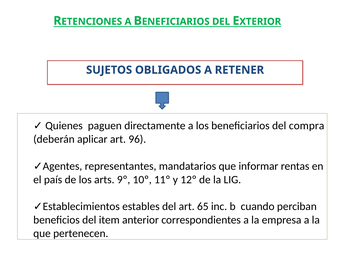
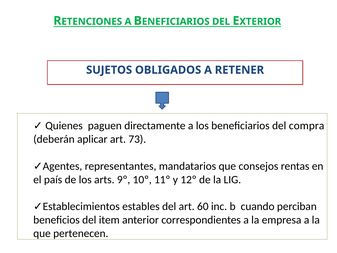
96: 96 -> 73 (137, 139)
informar: informar -> consejos (258, 166)
65: 65 -> 60 (203, 206)
